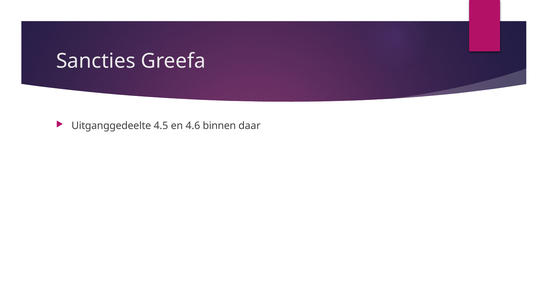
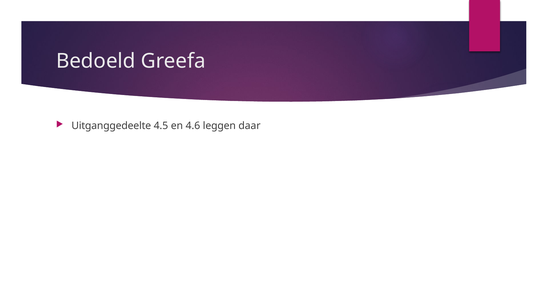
Sancties: Sancties -> Bedoeld (96, 61)
binnen: binnen -> leggen (219, 126)
